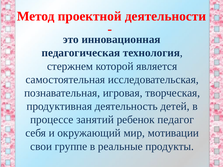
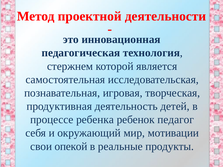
занятий: занятий -> ребенка (95, 120)
группе: группе -> опекой (71, 147)
